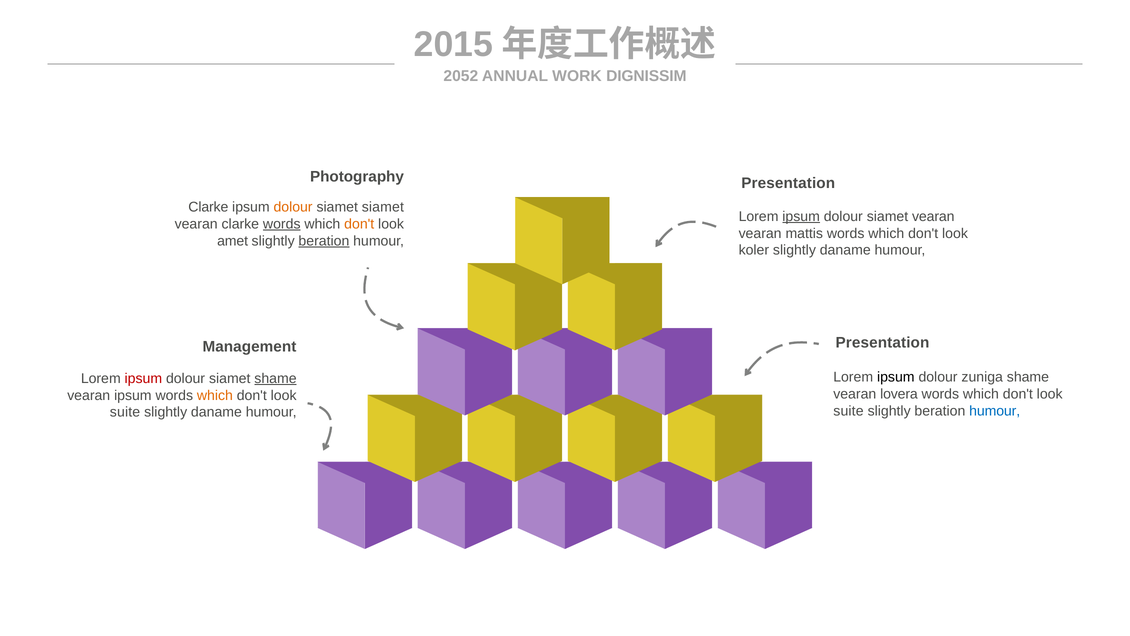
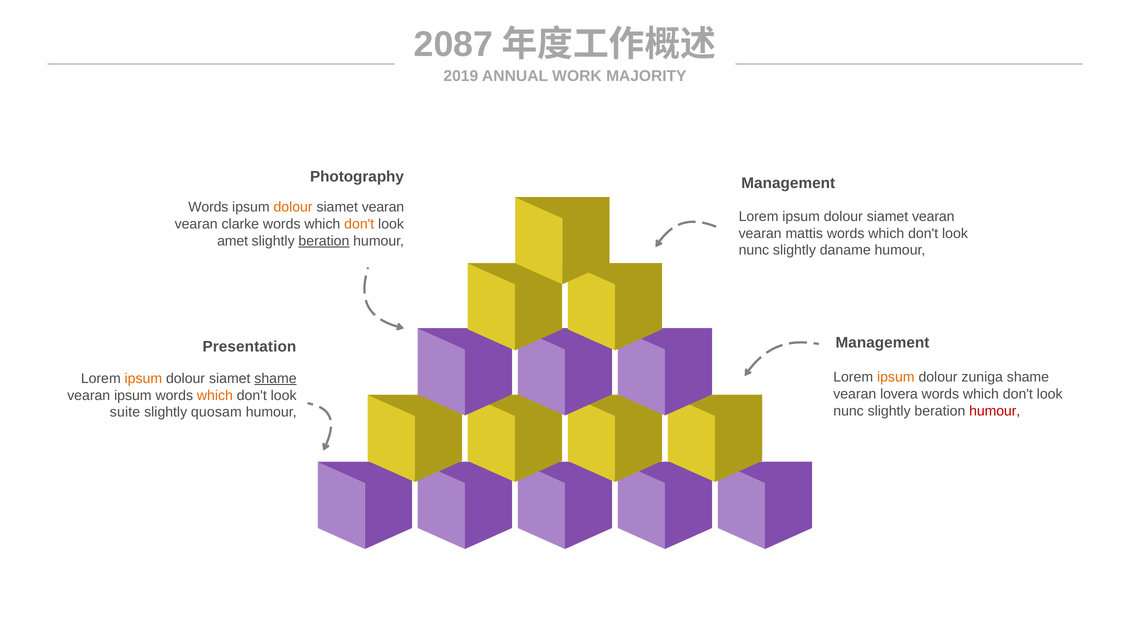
2015: 2015 -> 2087 (453, 45)
2052: 2052 -> 2019 (461, 76)
DIGNISSIM: DIGNISSIM -> MAJORITY (646, 76)
Presentation: Presentation -> Management (788, 183)
Clarke: Clarke -> Words (208, 207)
siamet: siamet -> vearan (383, 207)
ipsum underline: present -> none (801, 216)
words underline: present -> none (282, 224)
koler: koler -> nunc (754, 250)
Presentation: Presentation -> Management (882, 342)
Management: Management -> Presentation (249, 346)
ipsum colour: black -> orange (896, 377)
ipsum colour: red -> orange (143, 378)
suite: suite -> nunc (849, 411)
humour colour: blue -> red (995, 411)
daname: daname -> quosam (216, 412)
